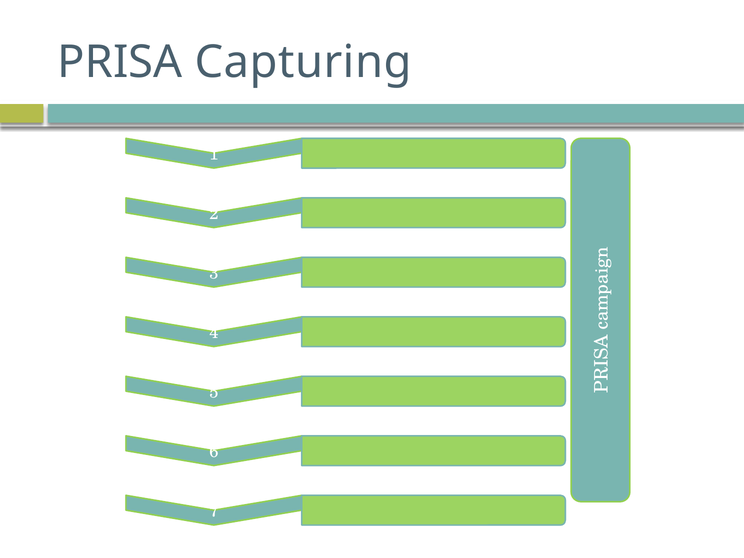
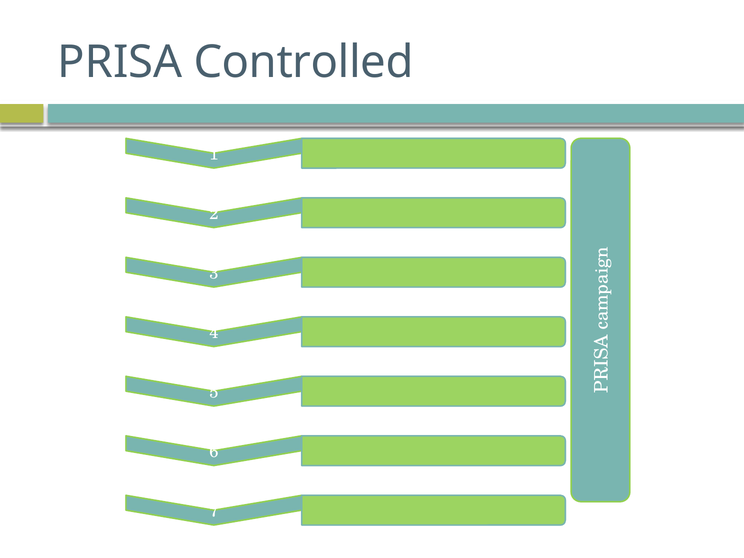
Capturing: Capturing -> Controlled (304, 62)
